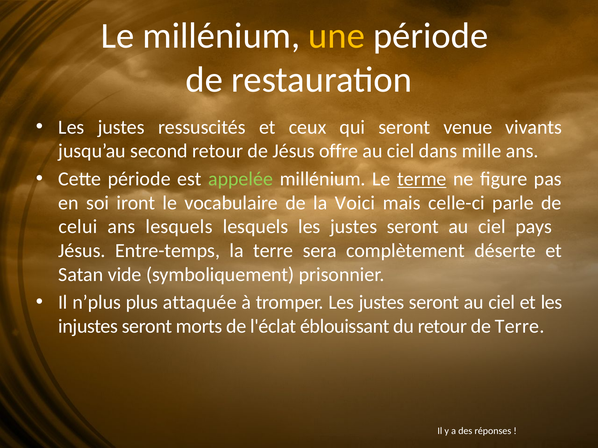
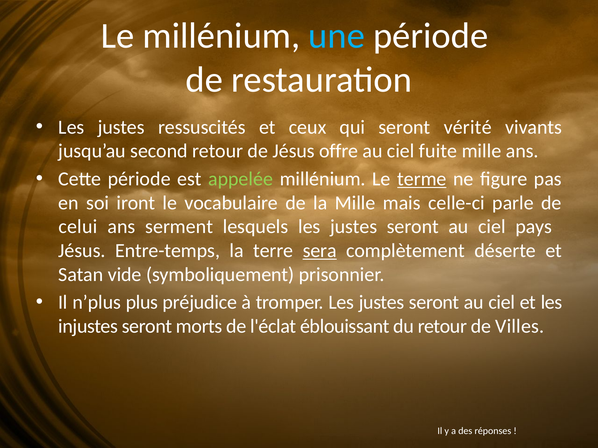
une colour: yellow -> light blue (337, 36)
venue: venue -> vérité (468, 127)
dans: dans -> fuite (438, 151)
la Voici: Voici -> Mille (355, 203)
ans lesquels: lesquels -> serment (179, 227)
sera underline: none -> present (320, 251)
attaquée: attaquée -> préjudice (200, 303)
de Terre: Terre -> Villes (520, 327)
